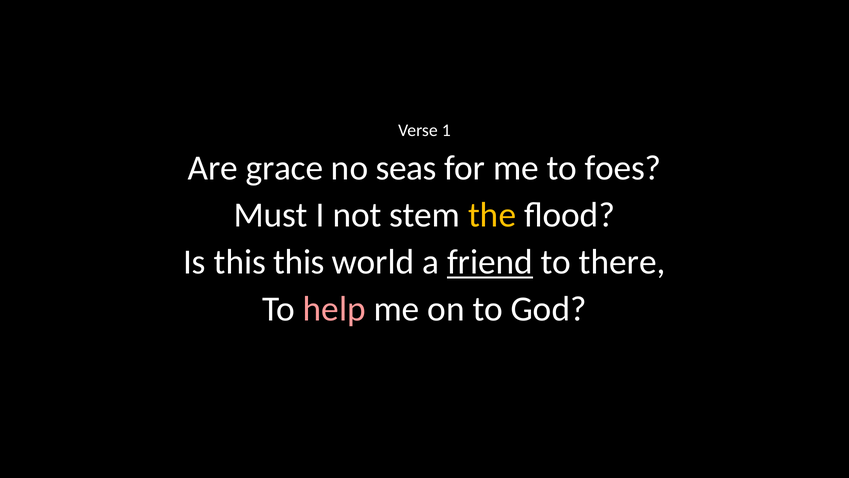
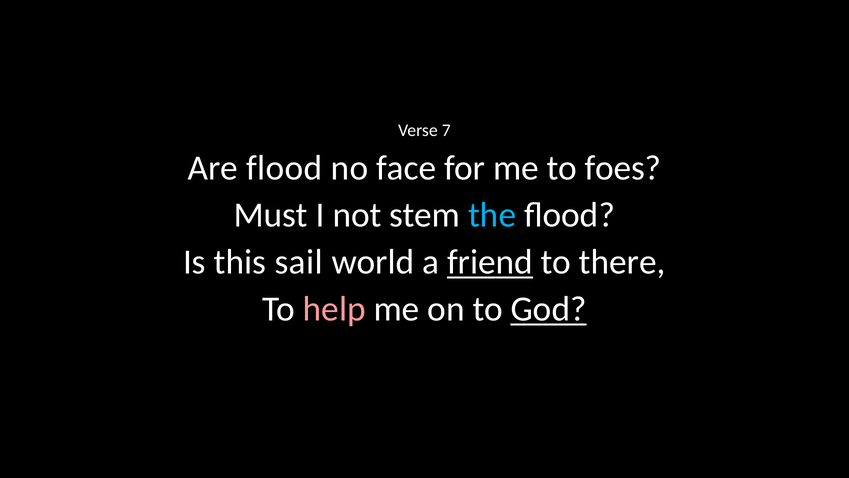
1: 1 -> 7 (446, 130)
Are grace: grace -> flood (284, 168)
seas: seas -> face (406, 168)
the colour: yellow -> light blue (492, 215)
this this: this -> sail (299, 262)
God underline: none -> present (549, 309)
